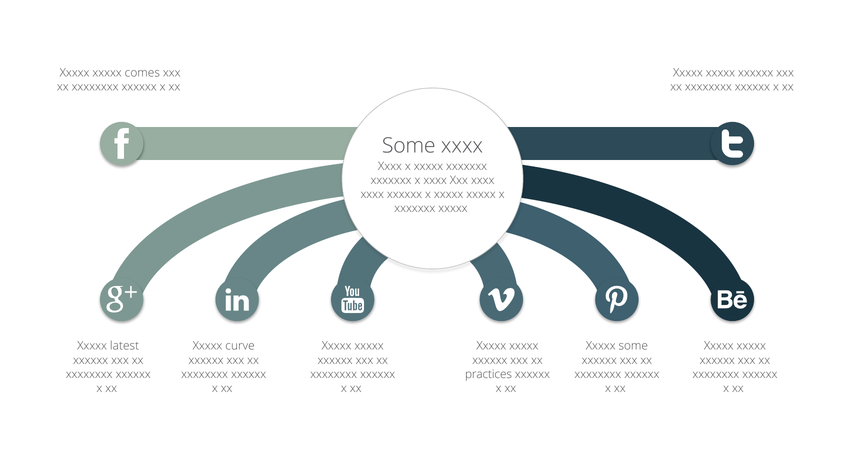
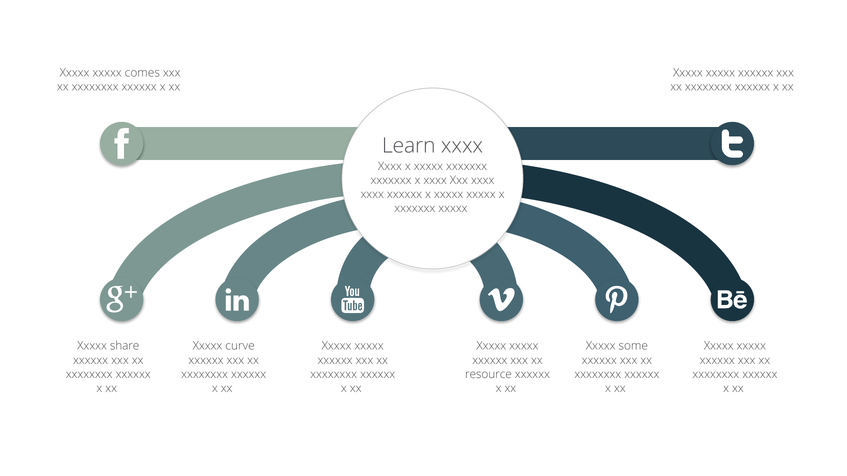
Some: Some -> Learn (409, 146)
latest: latest -> share (125, 346)
practices: practices -> resource (488, 375)
